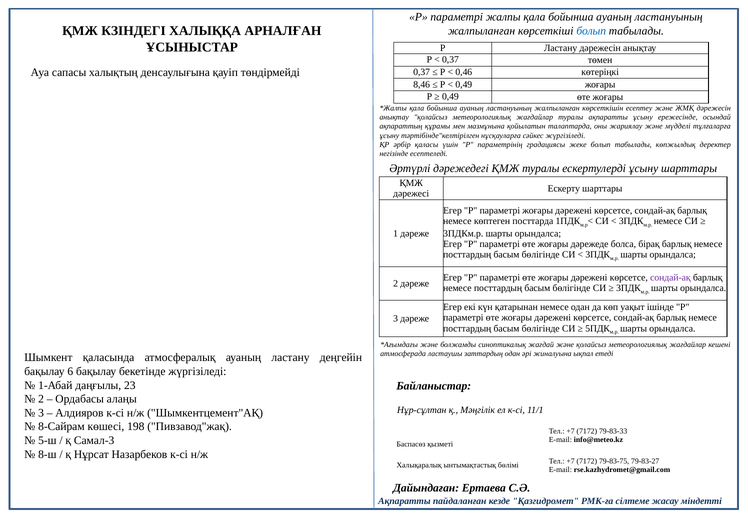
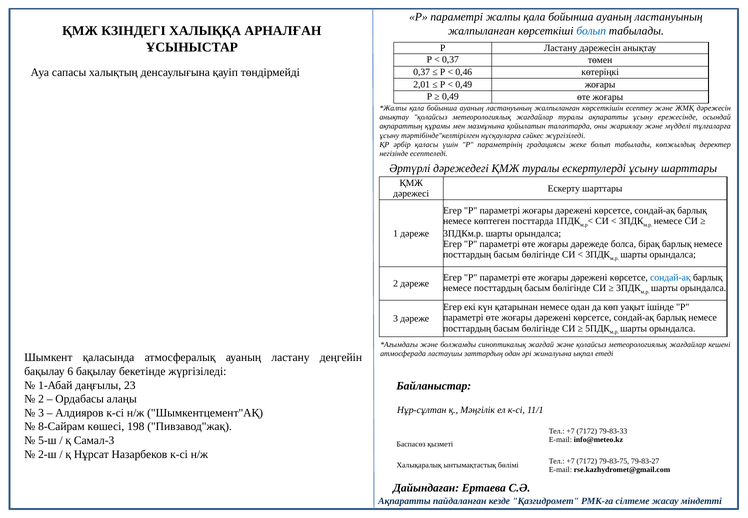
8,46: 8,46 -> 2,01 (422, 84)
сондай-ақ colour: purple -> blue (670, 278)
8-ш: 8-ш -> 2-ш (47, 454)
